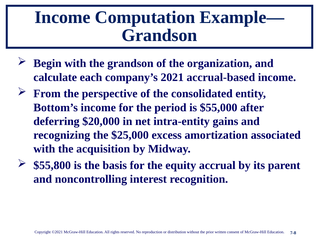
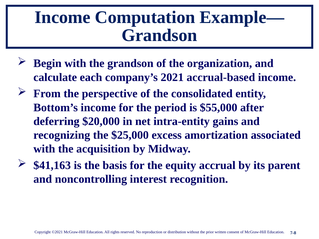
$55,800: $55,800 -> $41,163 (52, 166)
